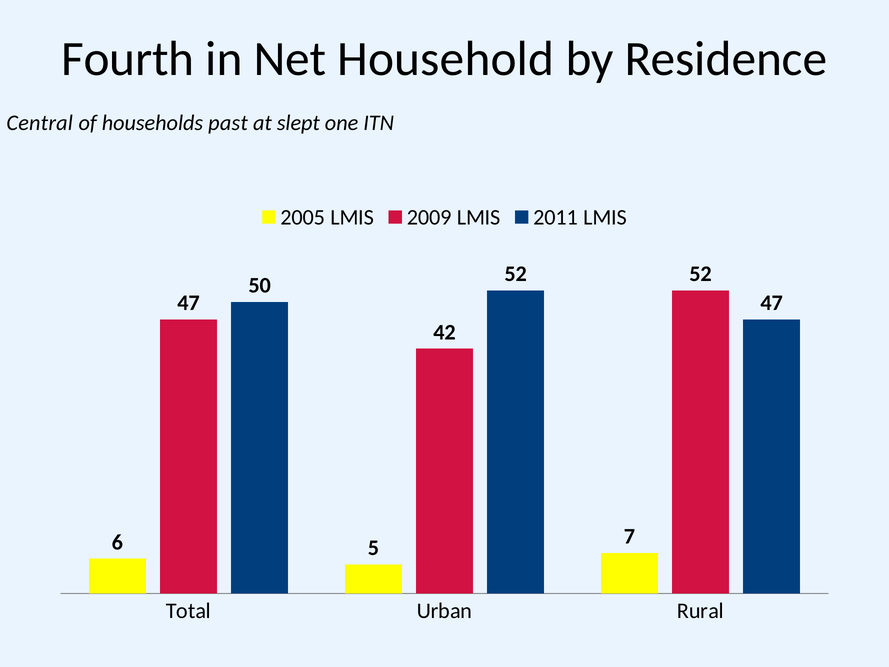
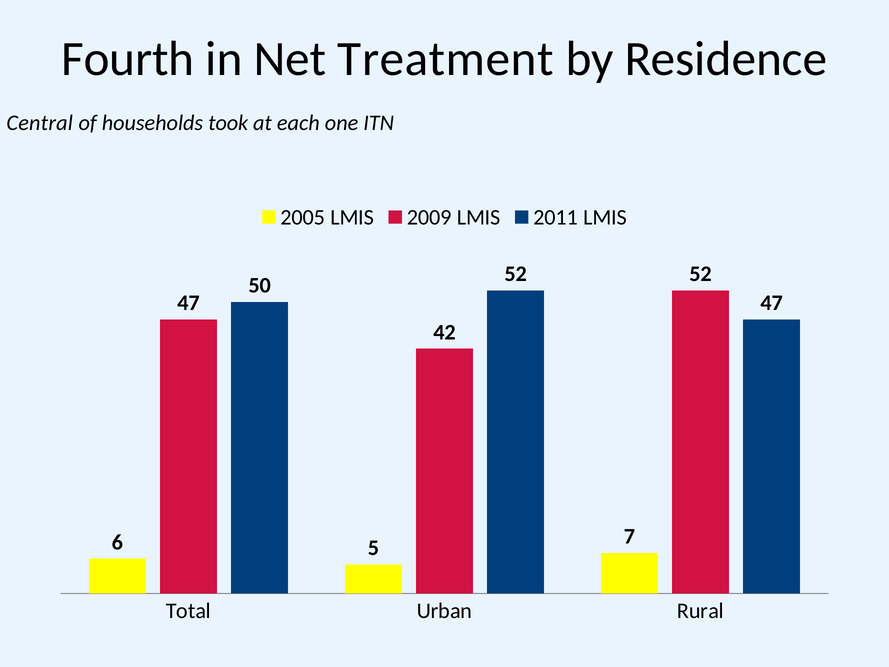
Household: Household -> Treatment (446, 59)
past: past -> took (228, 123)
slept: slept -> each (298, 123)
